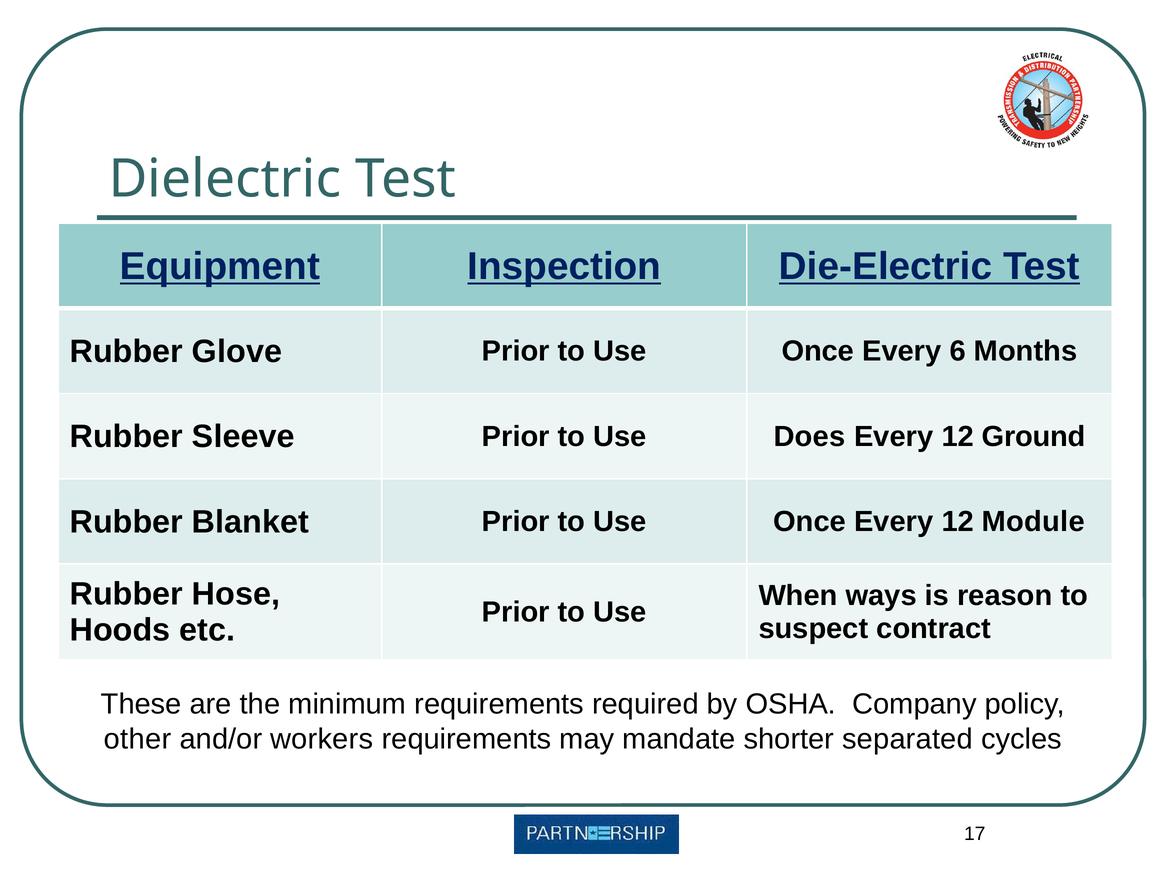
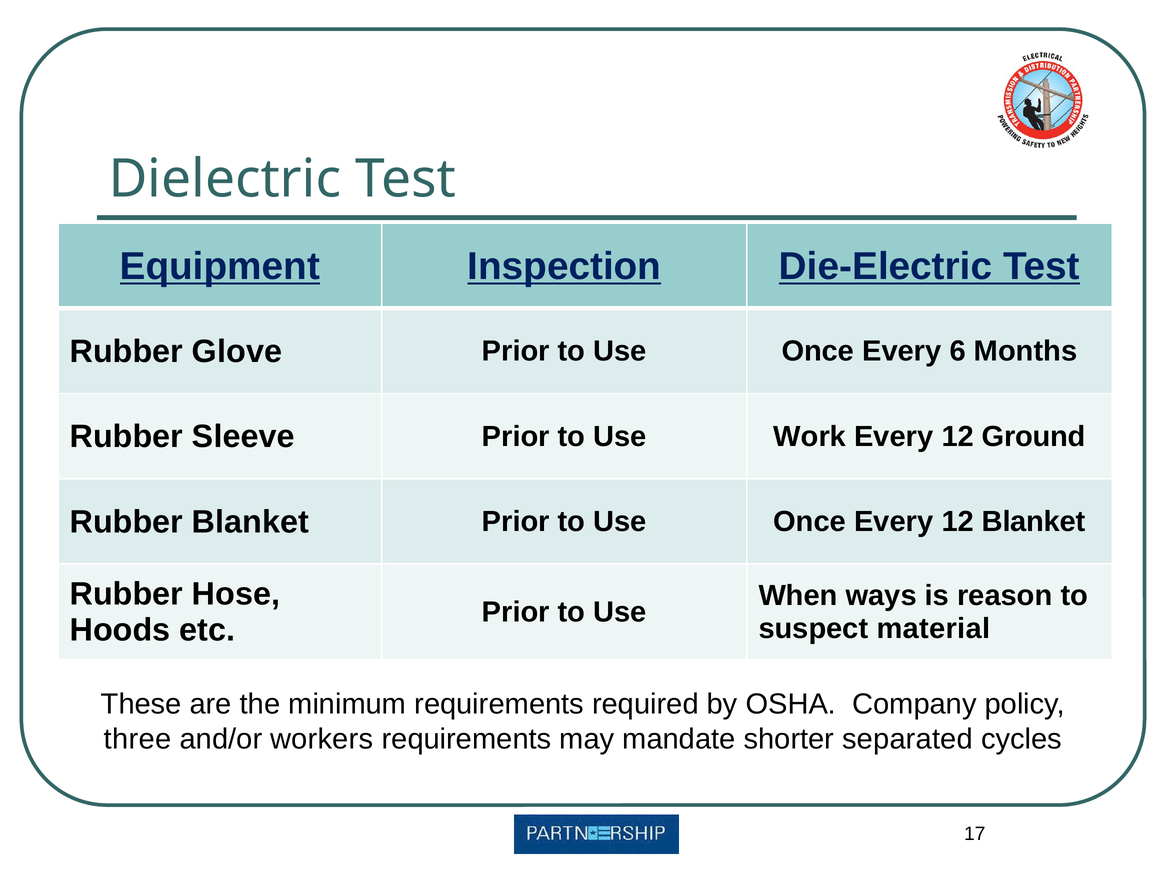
Does: Does -> Work (810, 437)
12 Module: Module -> Blanket (1034, 522)
contract: contract -> material (934, 628)
other: other -> three (138, 739)
